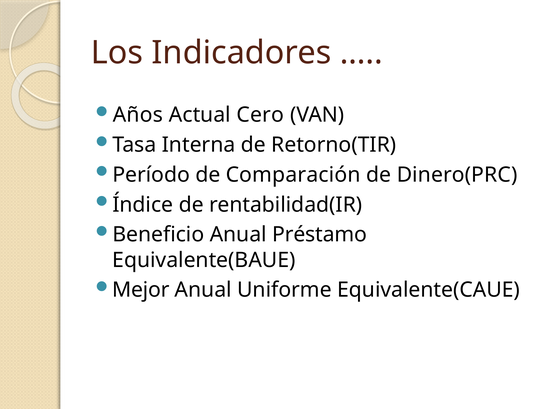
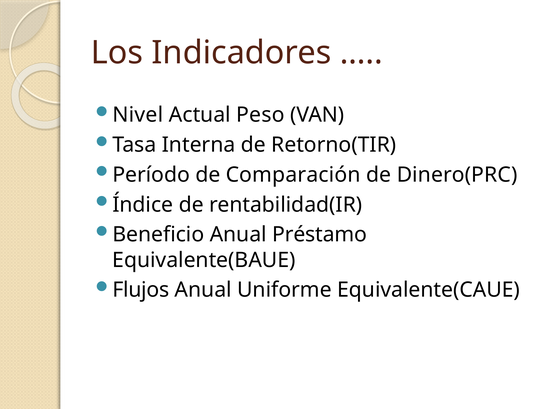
Años: Años -> Nivel (138, 115)
Cero: Cero -> Peso (260, 115)
Mejor: Mejor -> Flujos (141, 290)
